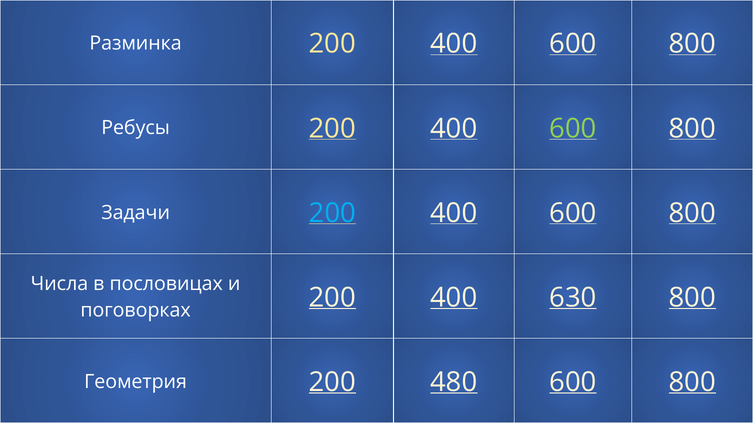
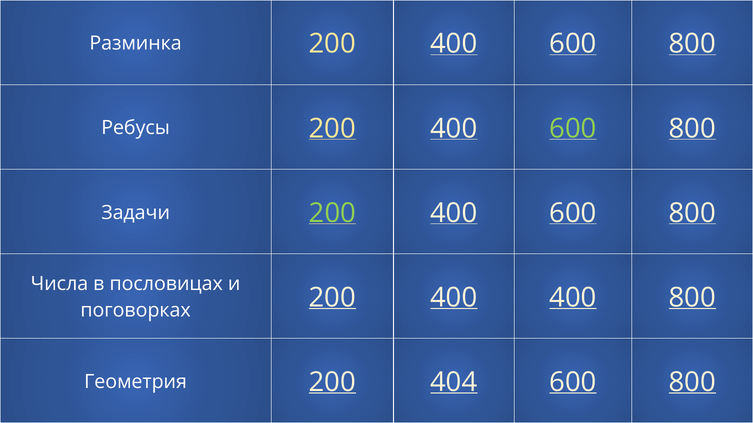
200 colour: light blue -> light green (332, 213)
630: 630 -> 400 (573, 298)
480: 480 -> 404 (454, 383)
